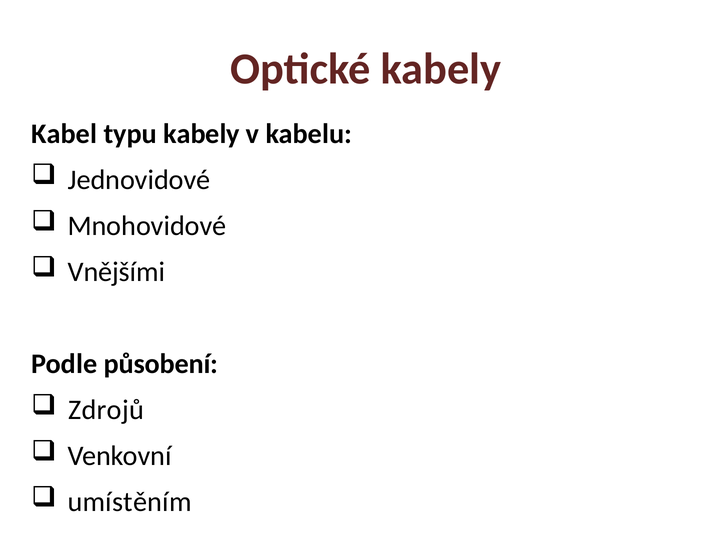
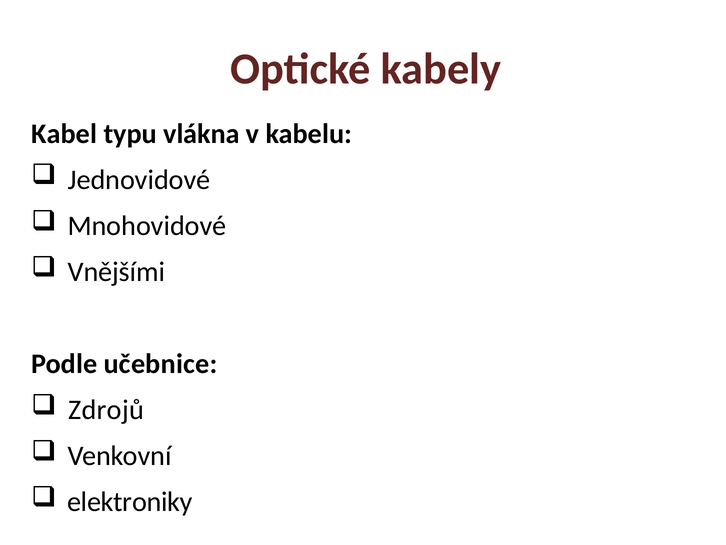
typu kabely: kabely -> vlákna (201, 134)
působení: působení -> učebnice (161, 364)
umístěním: umístěním -> elektroniky (130, 502)
